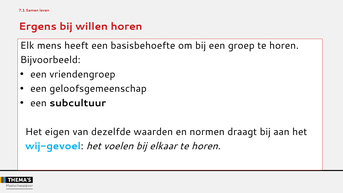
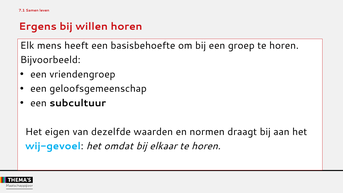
voelen: voelen -> omdat (118, 146)
